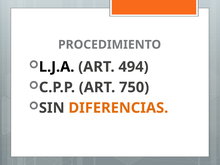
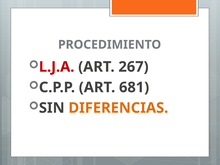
L.J.A colour: black -> red (57, 67)
494: 494 -> 267 (133, 67)
750: 750 -> 681 (134, 87)
